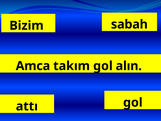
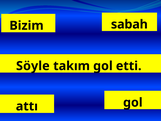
Amca: Amca -> Söyle (33, 66)
alın: alın -> etti (129, 66)
